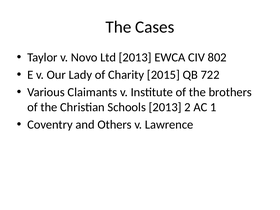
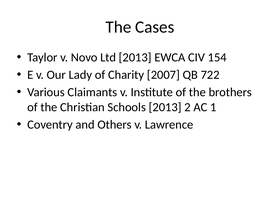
802: 802 -> 154 (217, 57)
2015: 2015 -> 2007 (163, 75)
